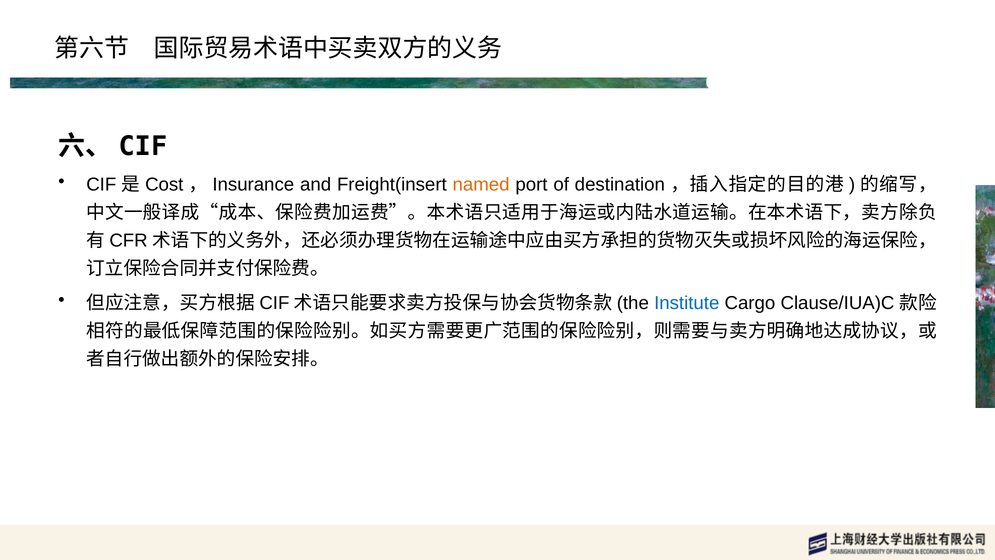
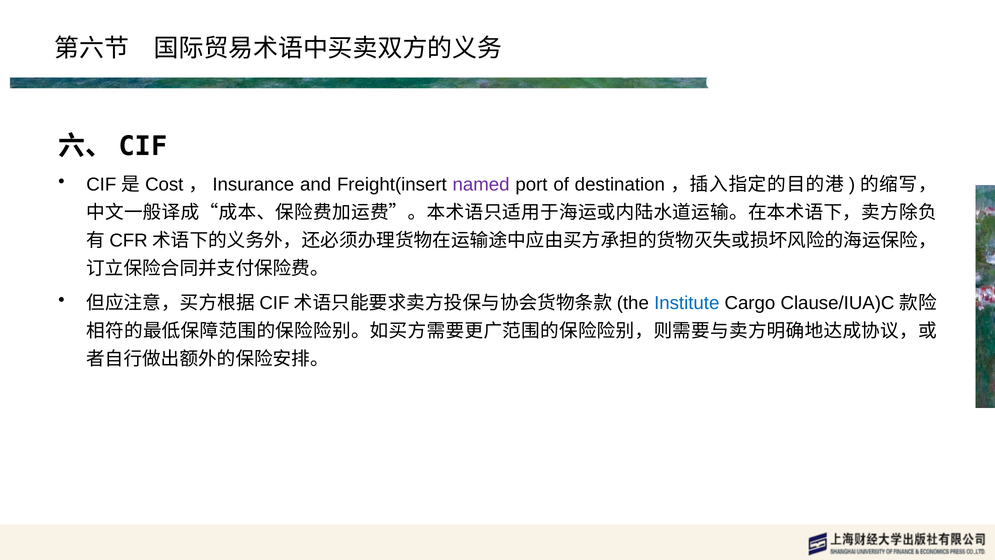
named colour: orange -> purple (481, 185)
